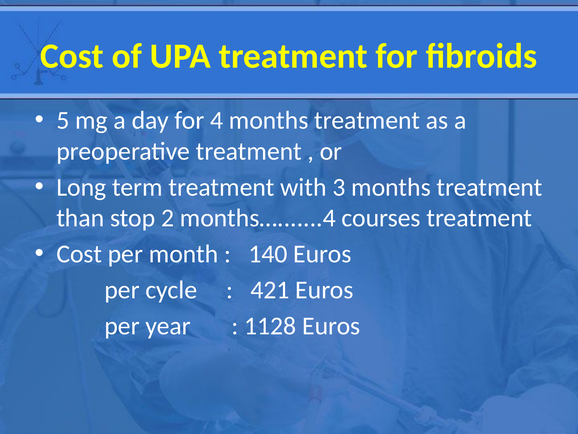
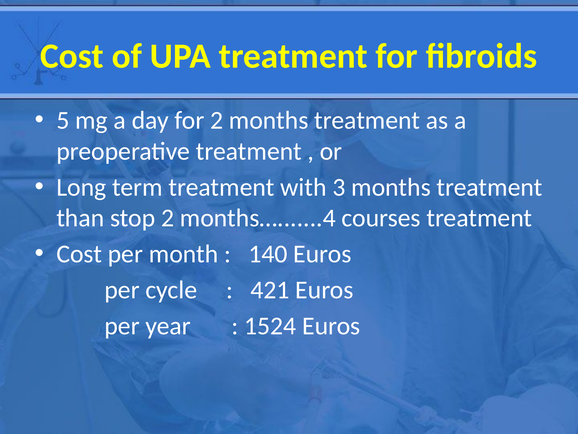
for 4: 4 -> 2 (217, 120)
1128: 1128 -> 1524 (270, 326)
